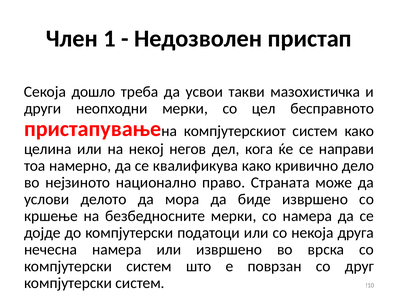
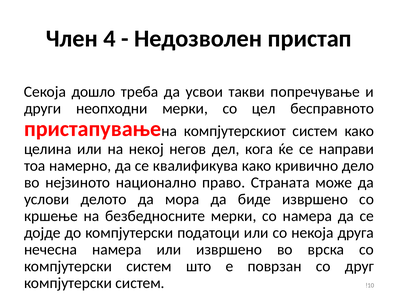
1: 1 -> 4 (110, 39)
мазохистичка: мазохистичка -> попречување (315, 92)
